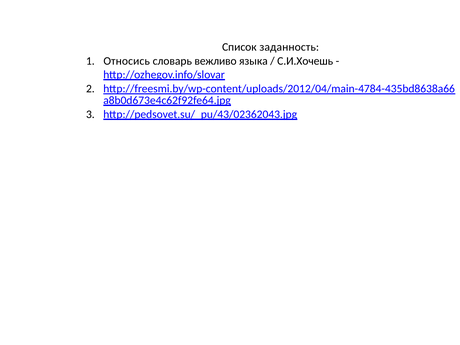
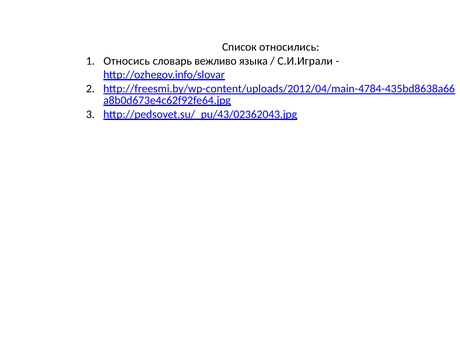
заданность: заданность -> относились (289, 47)
С.И.Хочешь: С.И.Хочешь -> С.И.Играли (305, 61)
